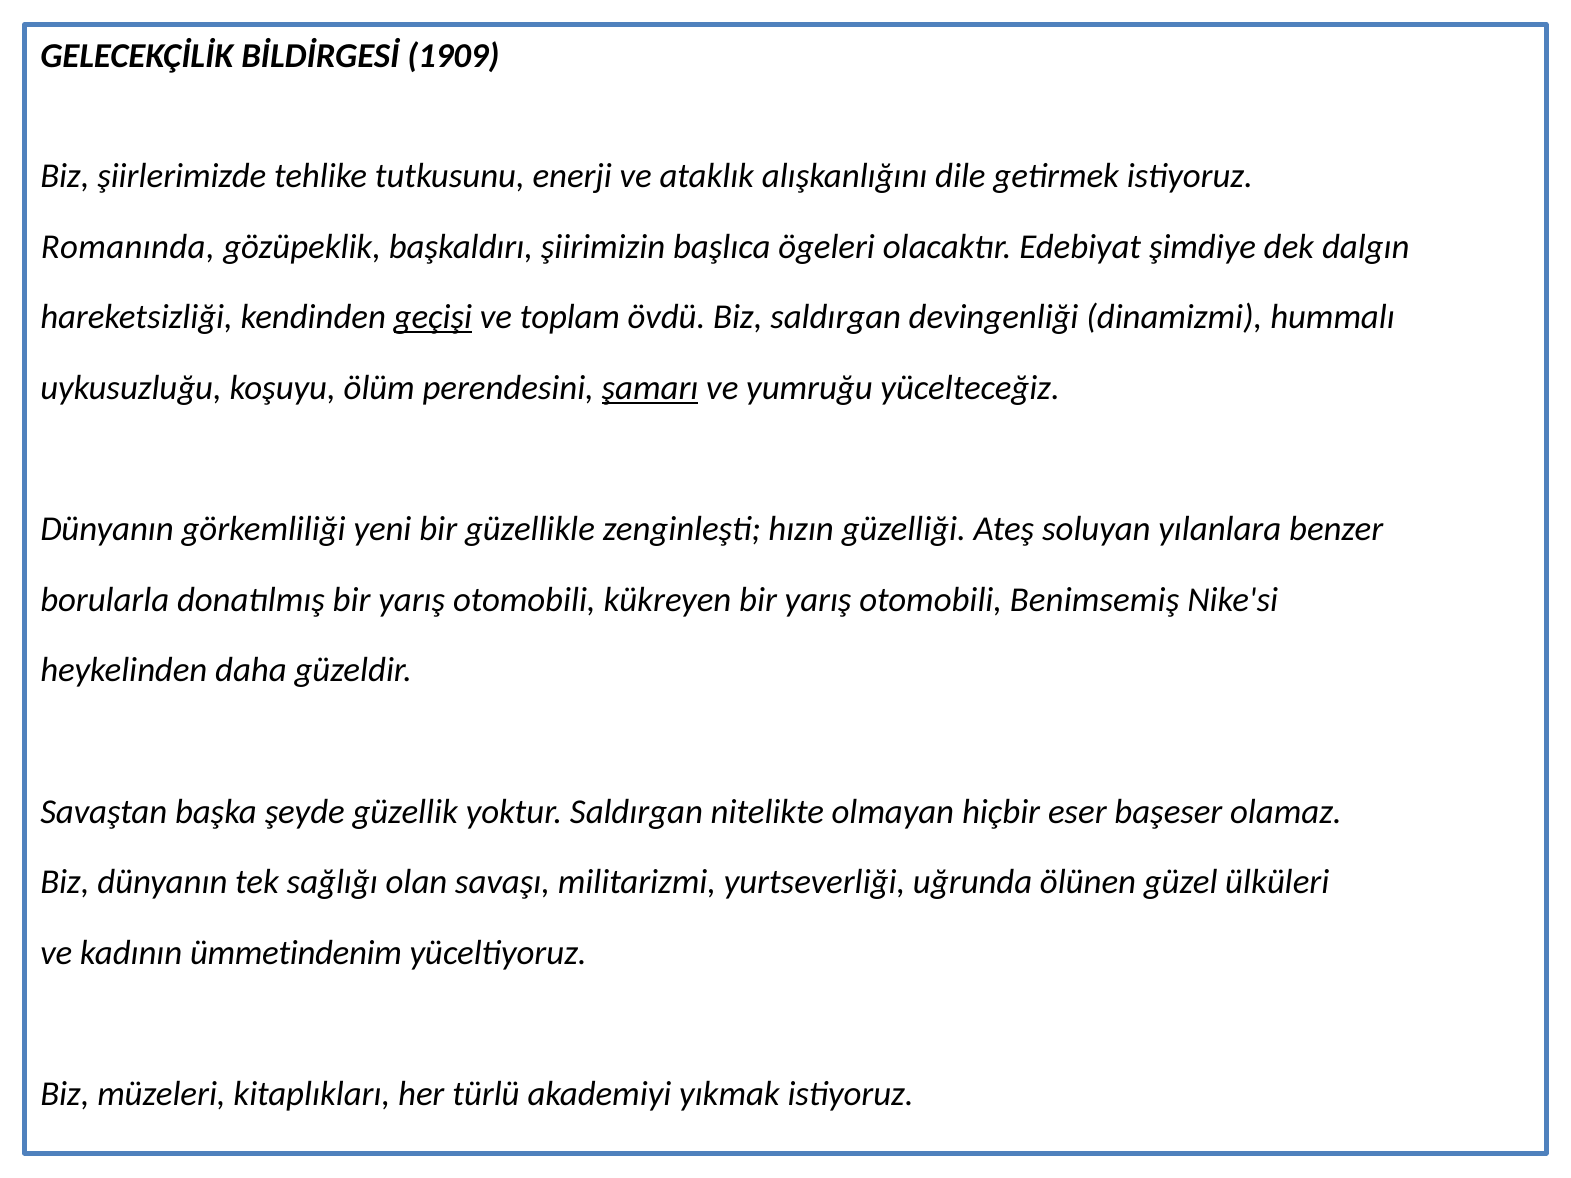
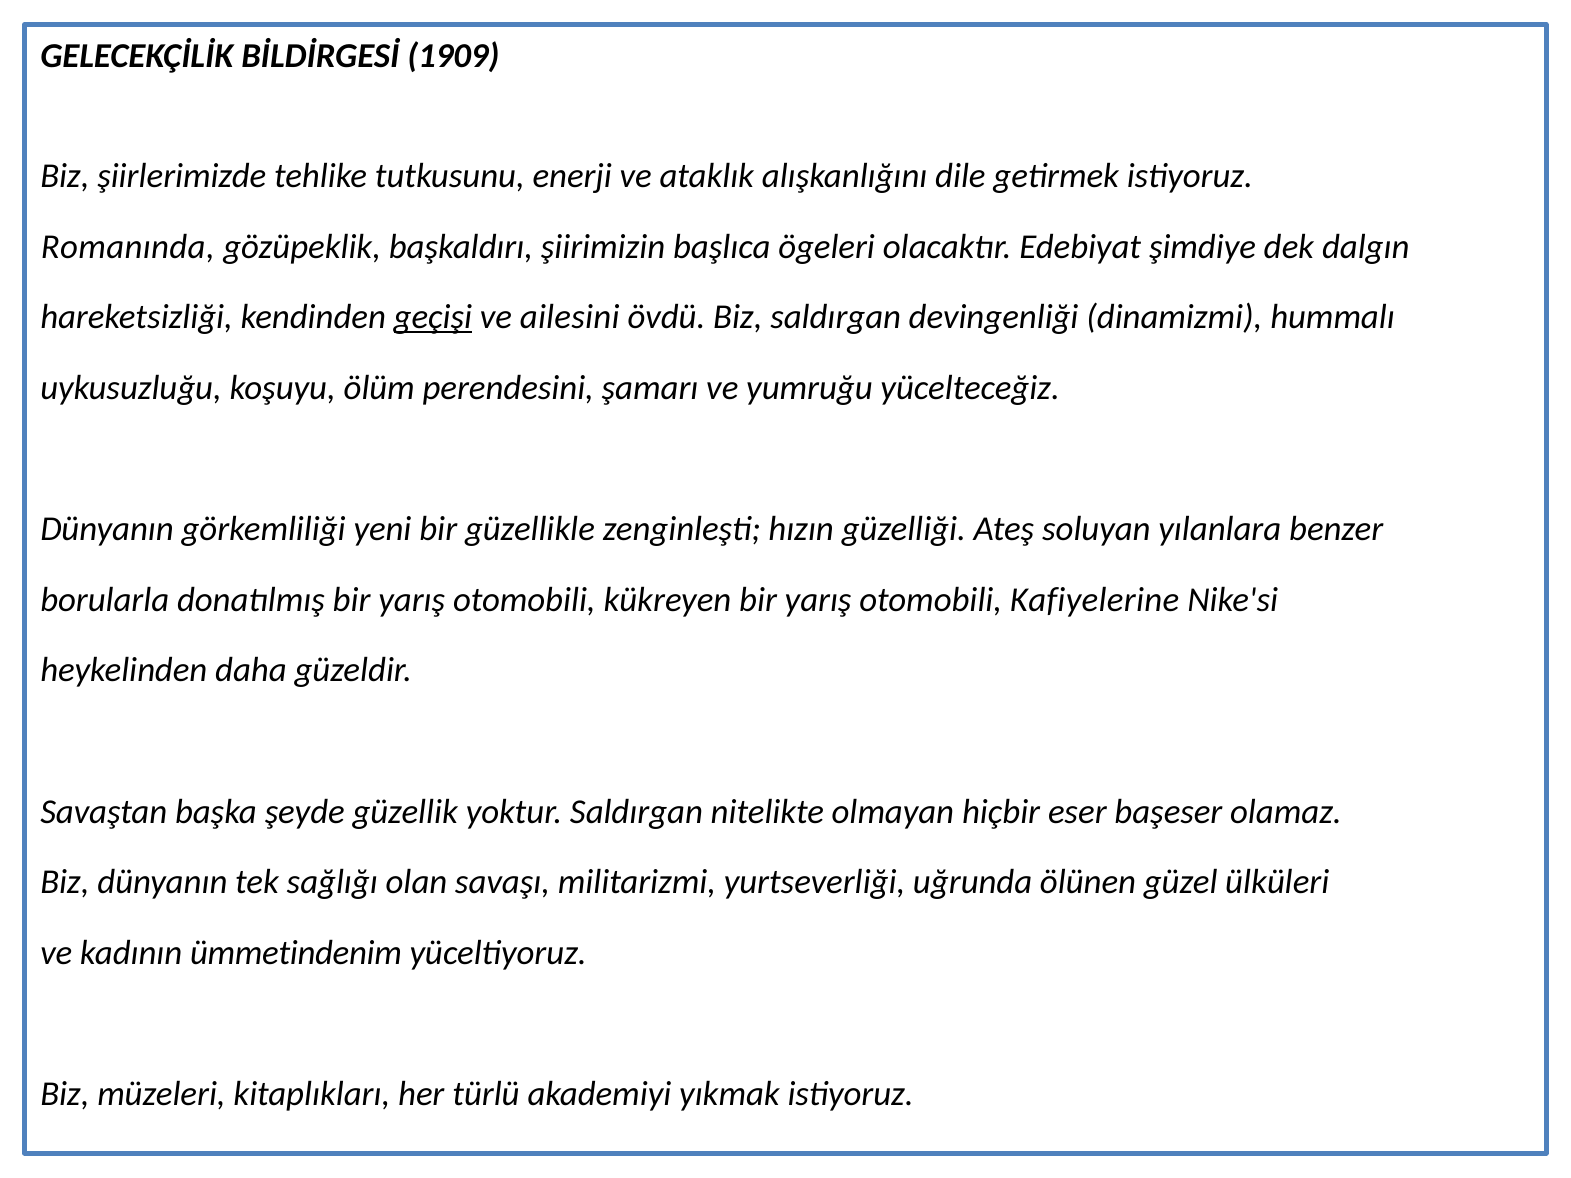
toplam: toplam -> ailesini (570, 317)
şamarı underline: present -> none (650, 388)
Benimsemiş: Benimsemiş -> Kafiyelerine (1095, 600)
